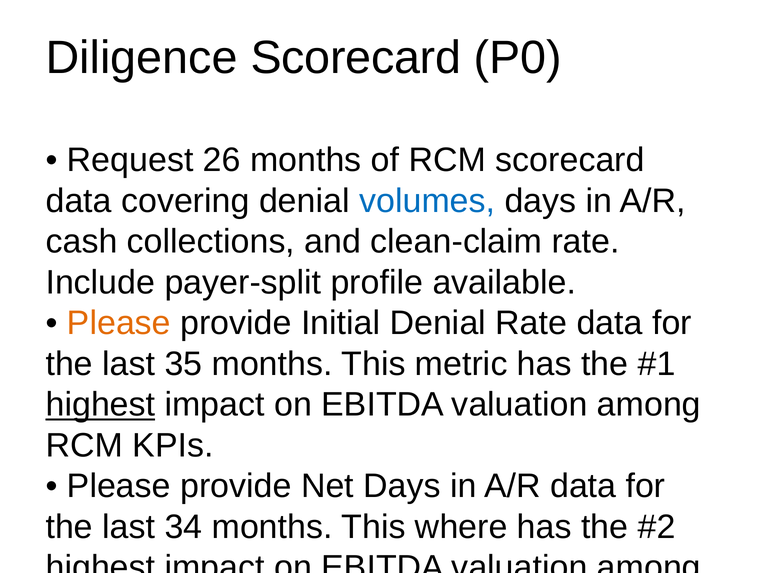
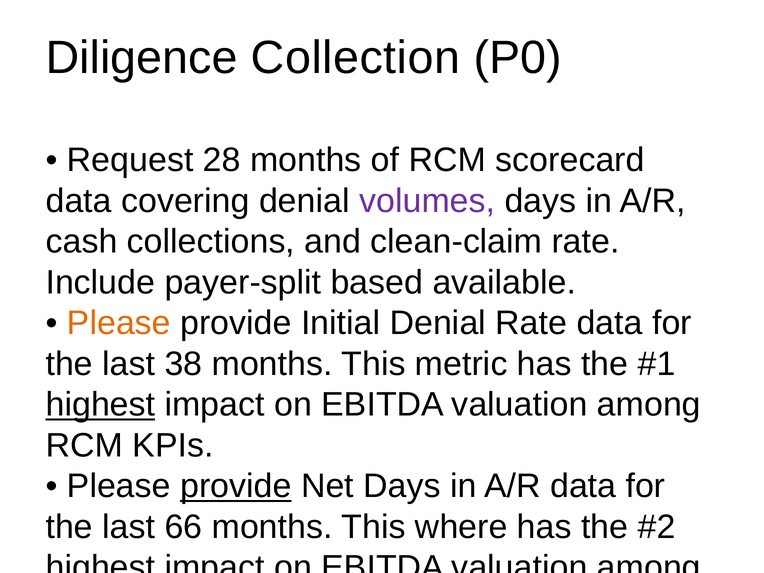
Diligence Scorecard: Scorecard -> Collection (355, 58)
26: 26 -> 28 (222, 160)
volumes colour: blue -> purple (427, 201)
profile: profile -> based (377, 282)
35: 35 -> 38 (183, 364)
provide underline: none -> present (236, 486)
34: 34 -> 66 (183, 527)
